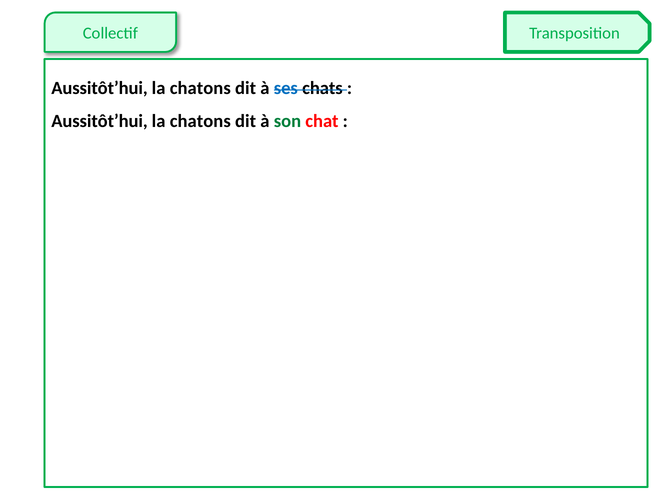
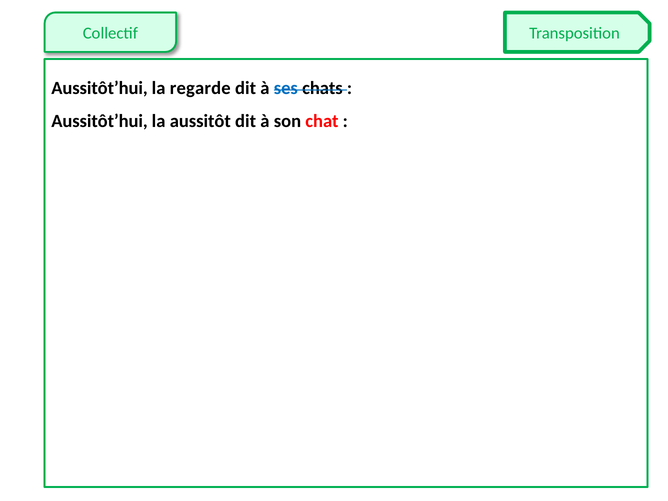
chatons: chatons -> regarde (200, 88)
chatons: chatons -> aussitôt (200, 121)
son colour: green -> black (287, 121)
